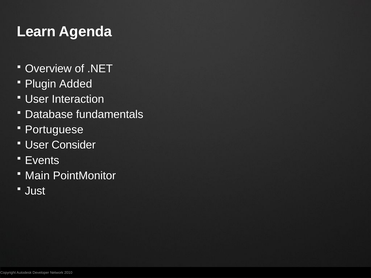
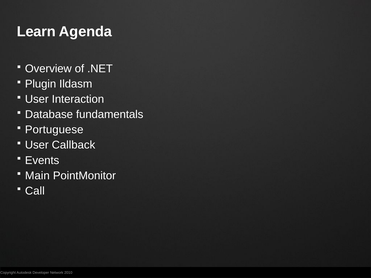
Added: Added -> Ildasm (76, 84)
Consider: Consider -> Callback (74, 145)
Just: Just -> Call (35, 191)
